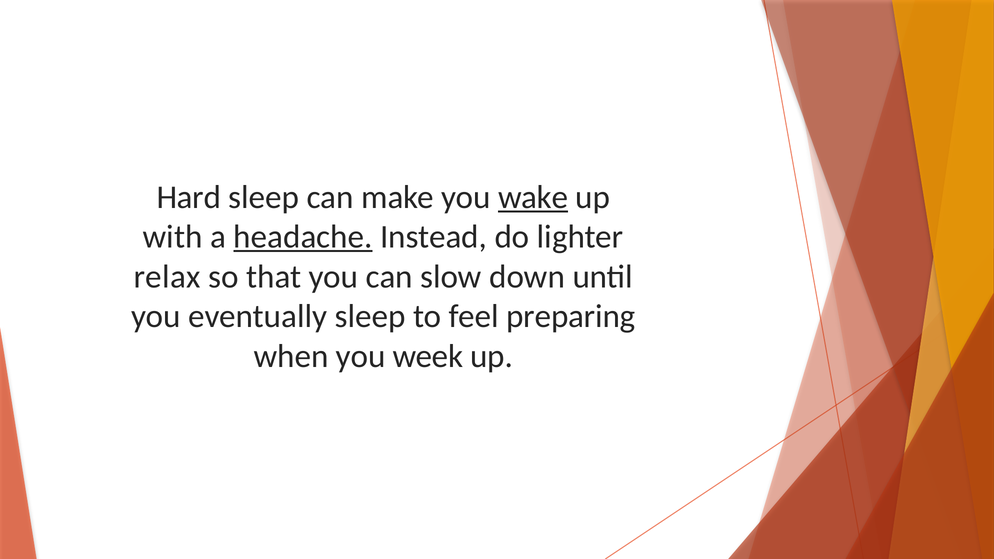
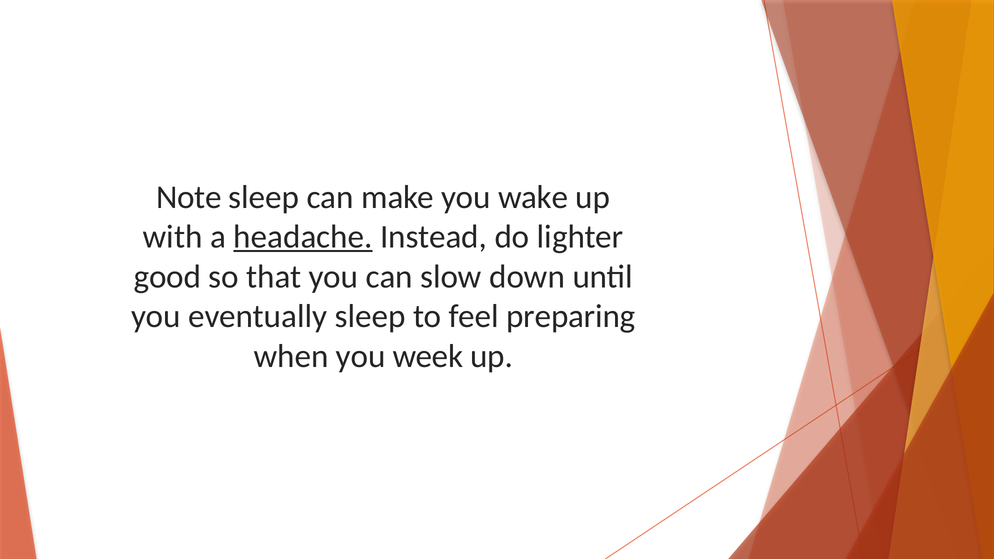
Hard: Hard -> Note (189, 197)
wake underline: present -> none (533, 197)
relax: relax -> good (167, 277)
